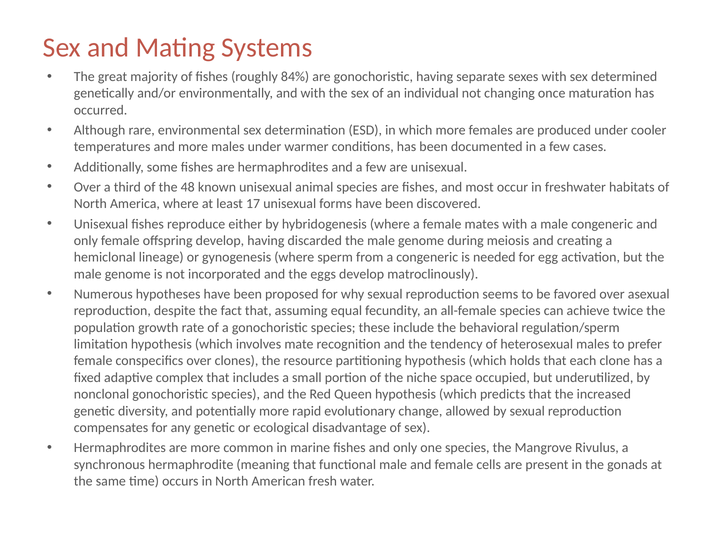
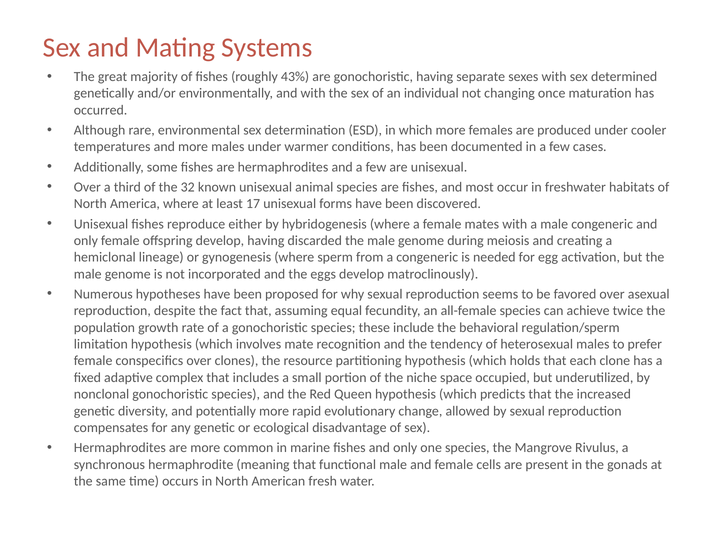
84%: 84% -> 43% (295, 77)
48: 48 -> 32 (188, 187)
